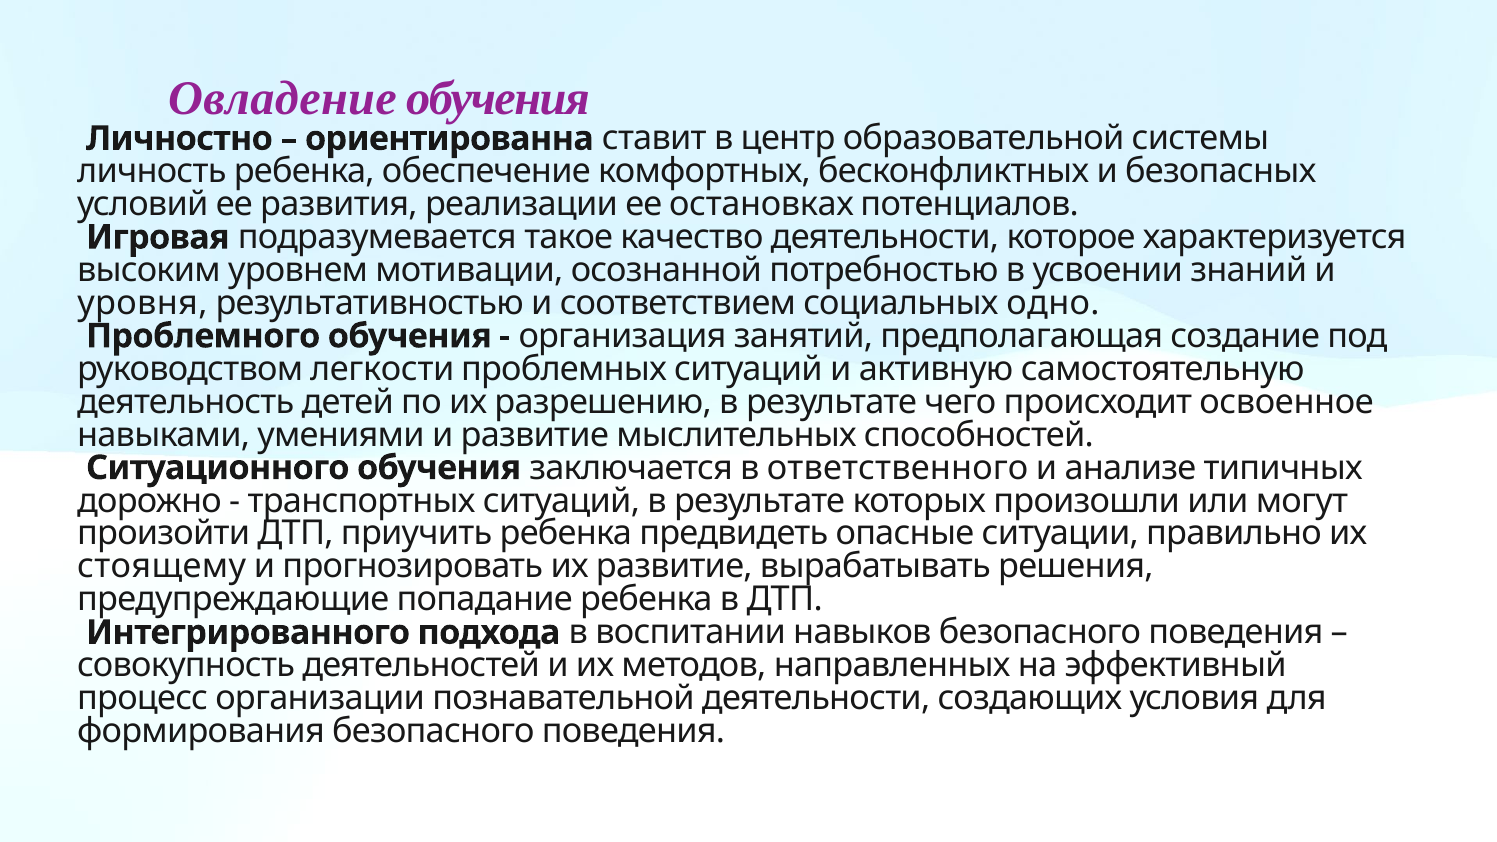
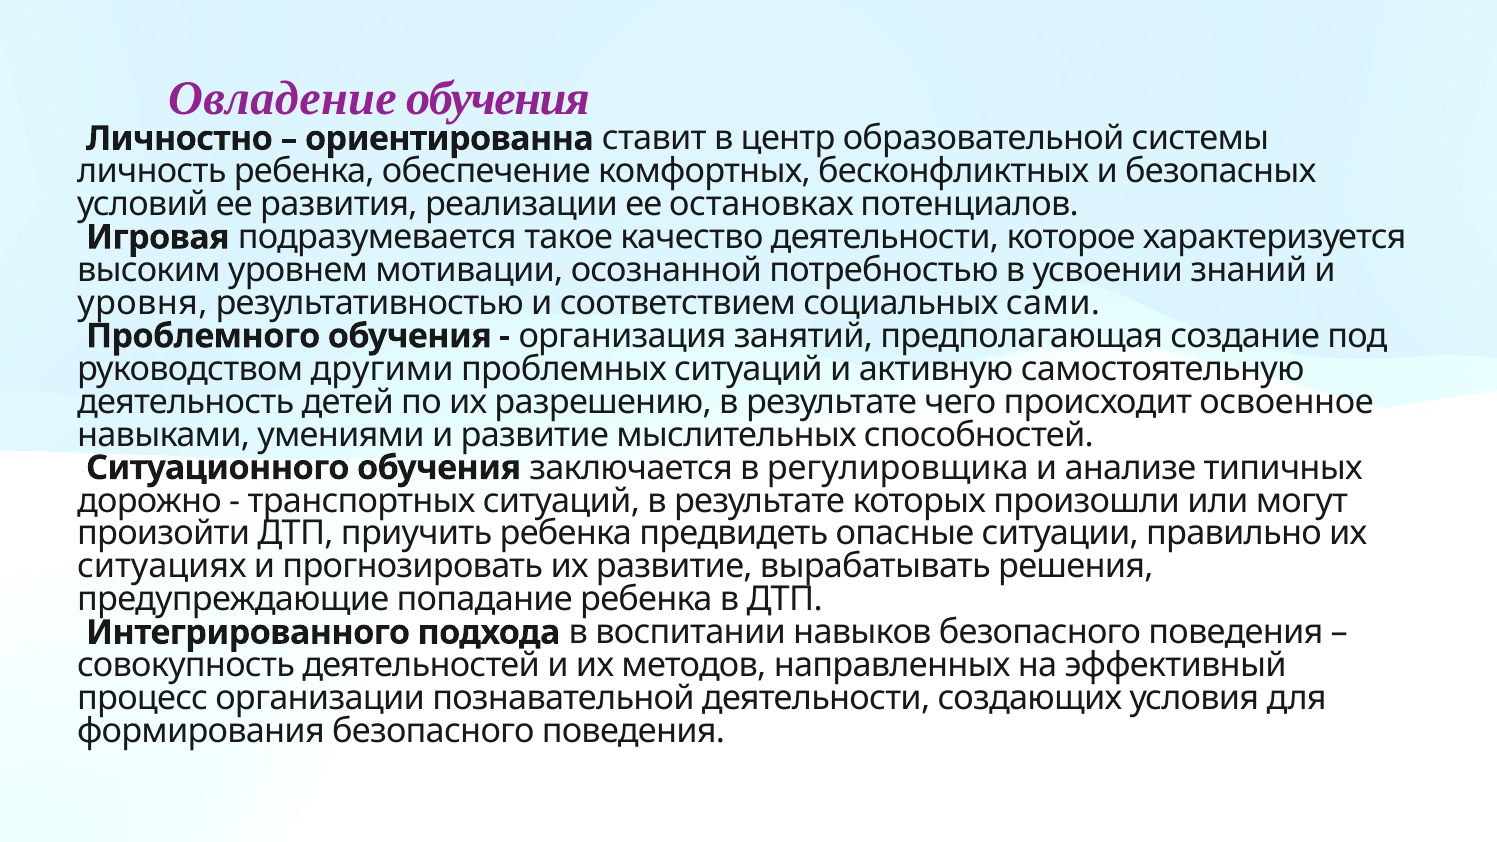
одно: одно -> сами (1053, 303)
легкости: легкости -> другими (382, 369)
ответственного: ответственного -> регулировщика (898, 468)
стоящему: стоящему -> ситуациях (162, 567)
